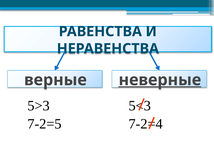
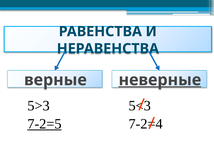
7-2=5 underline: none -> present (44, 123)
